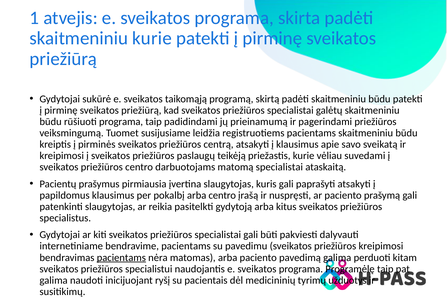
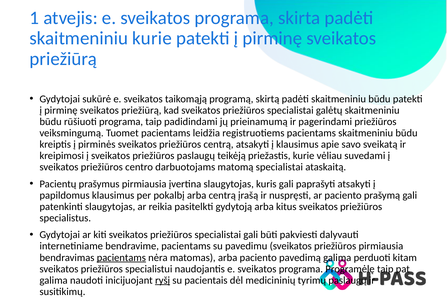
Tuomet susijusiame: susijusiame -> pacientams (166, 133)
arba centro: centro -> centrą (222, 195)
priežiūros kreipimosi: kreipimosi -> pirmiausia (381, 246)
ryšį underline: none -> present (163, 280)
tyrimų užduotys: užduotys -> paslaugų (347, 280)
